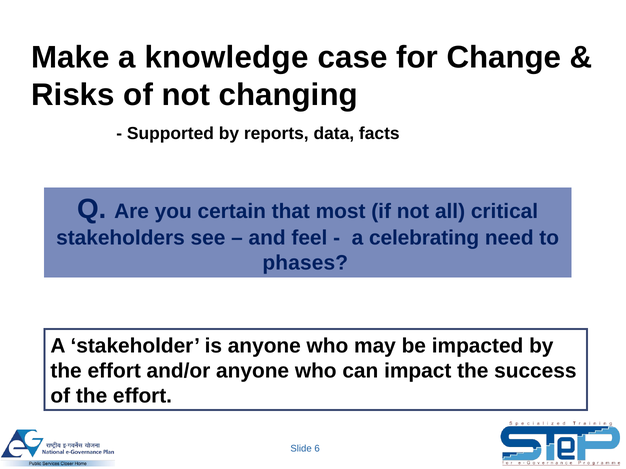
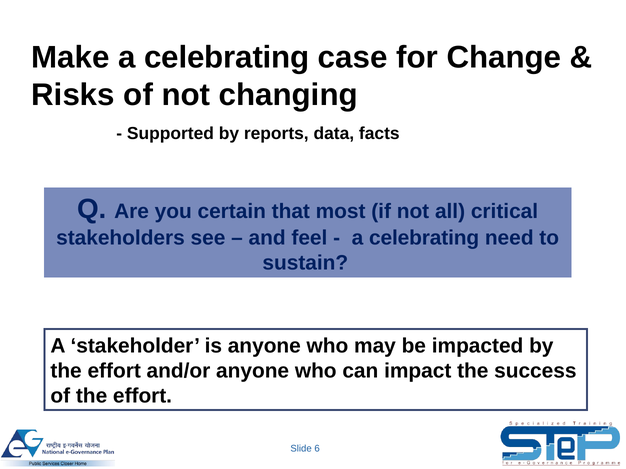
Make a knowledge: knowledge -> celebrating (227, 57)
phases: phases -> sustain (305, 263)
